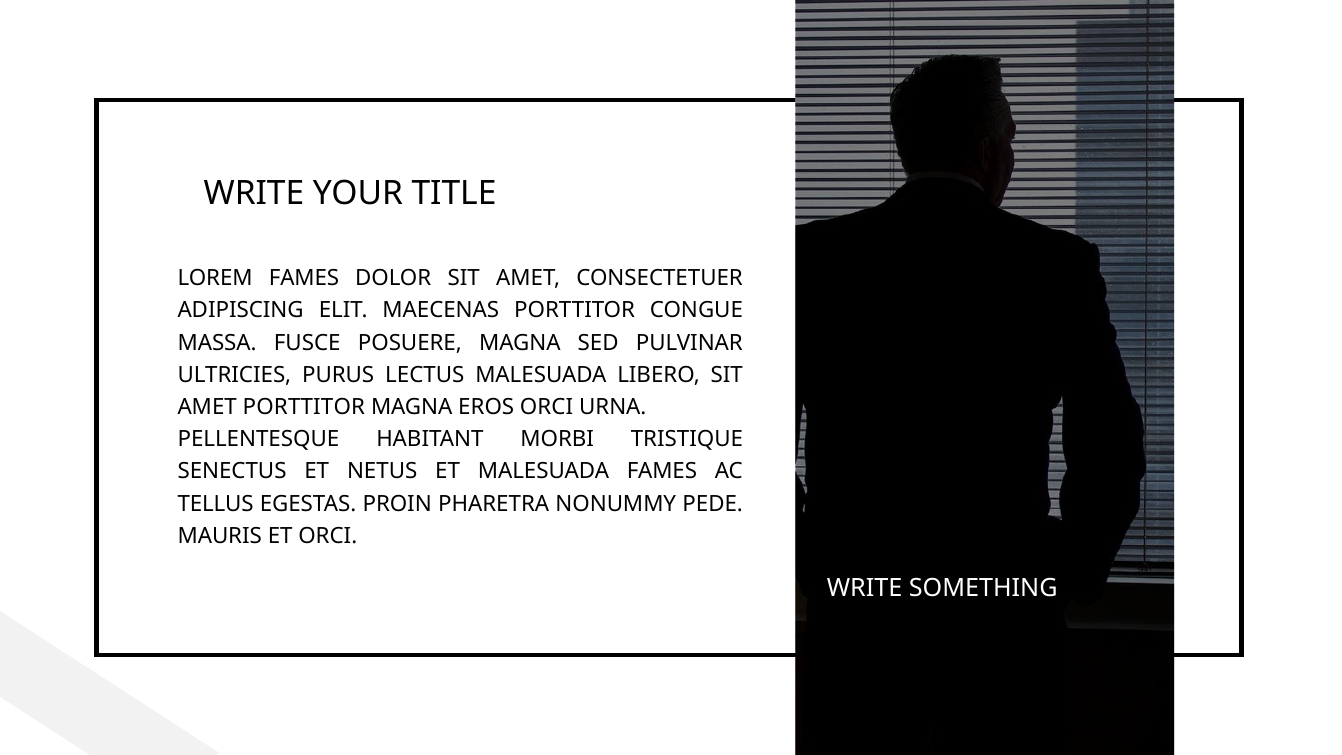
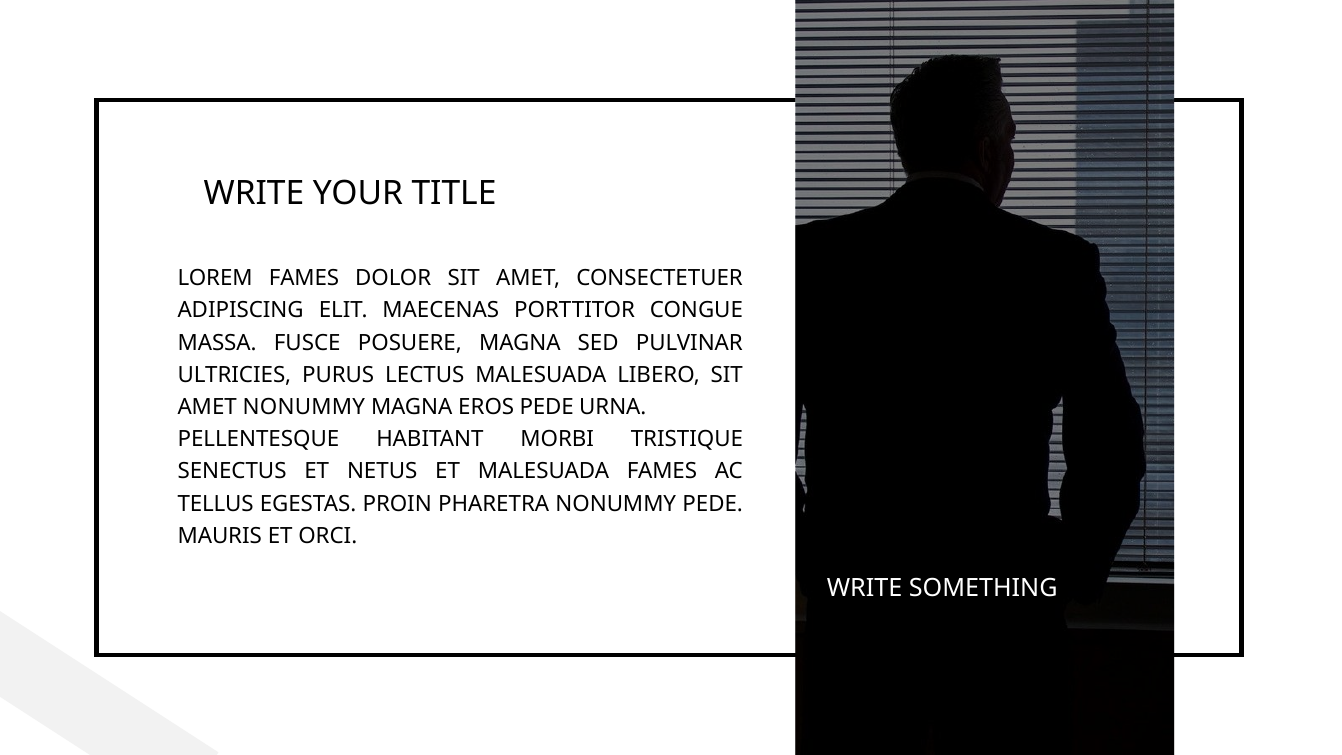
AMET PORTTITOR: PORTTITOR -> NONUMMY (304, 407)
EROS ORCI: ORCI -> PEDE (547, 407)
